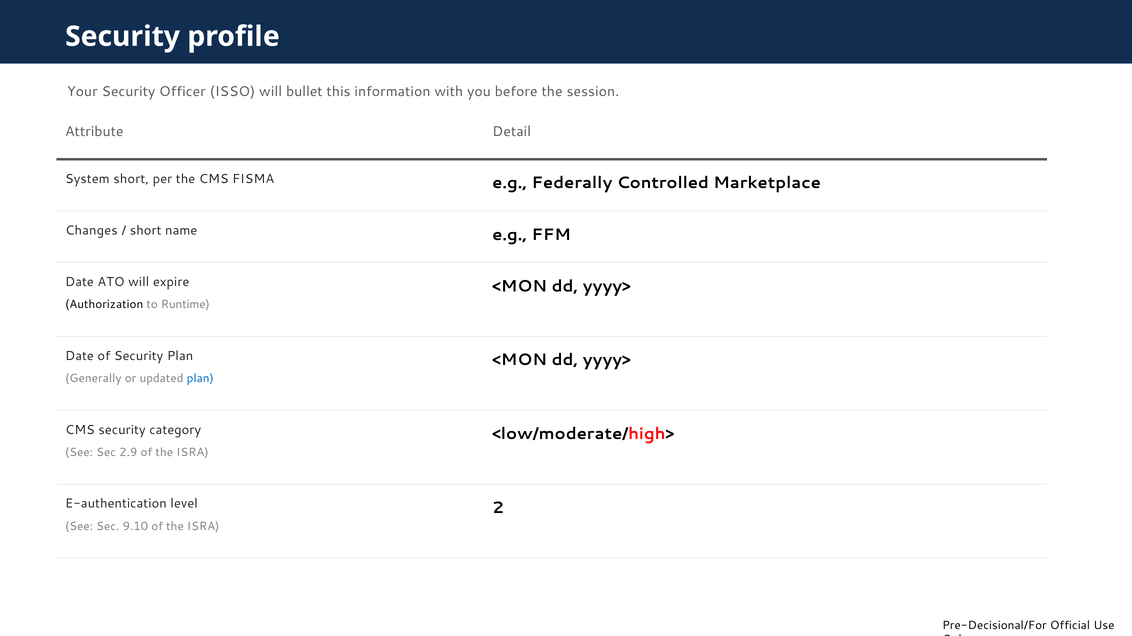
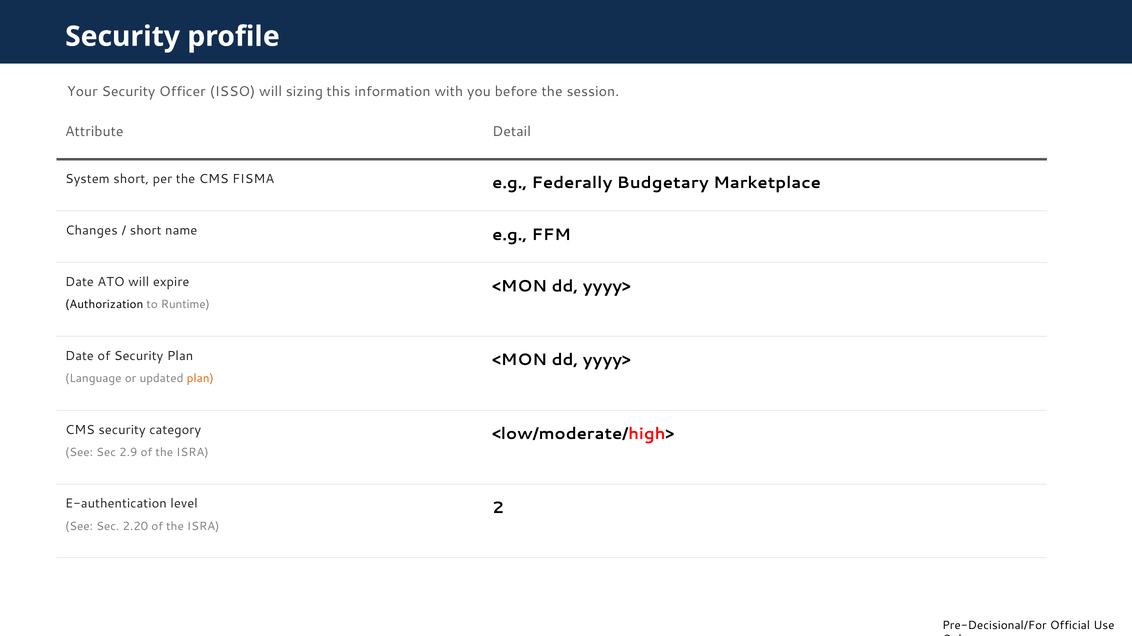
bullet: bullet -> sizing (304, 92)
Controlled: Controlled -> Budgetary (663, 183)
Generally: Generally -> Language (93, 379)
plan colour: blue -> orange (200, 379)
9.10: 9.10 -> 2.20 (135, 527)
